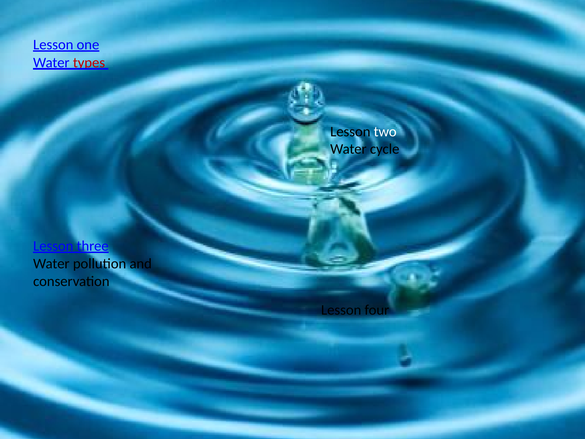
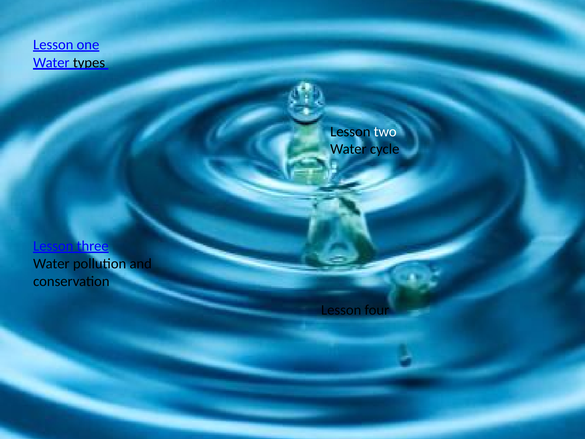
types colour: red -> black (89, 62)
